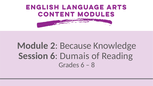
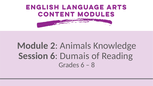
Because: Because -> Animals (75, 46)
